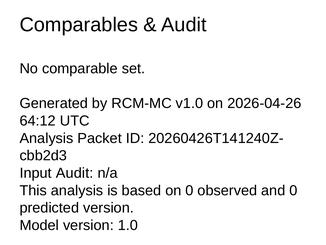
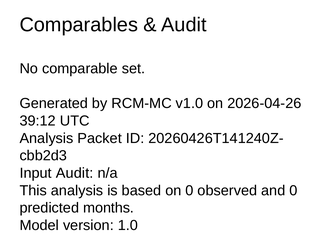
64:12: 64:12 -> 39:12 (38, 121)
predicted version: version -> months (109, 207)
